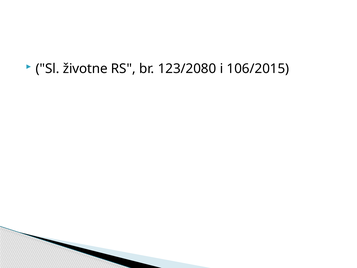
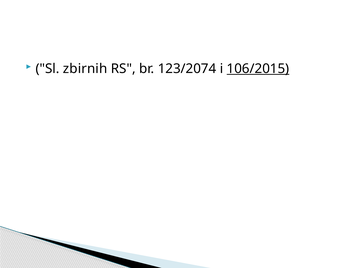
životne: životne -> zbirnih (85, 69)
123/2080: 123/2080 -> 123/2074 (187, 69)
106/2015 underline: none -> present (258, 69)
